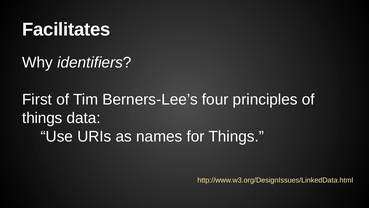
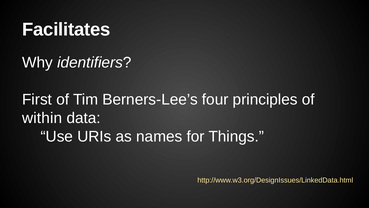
things: things -> within (42, 118)
